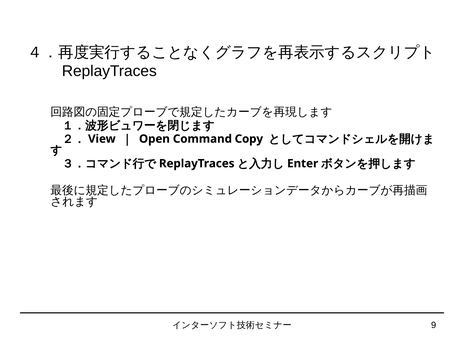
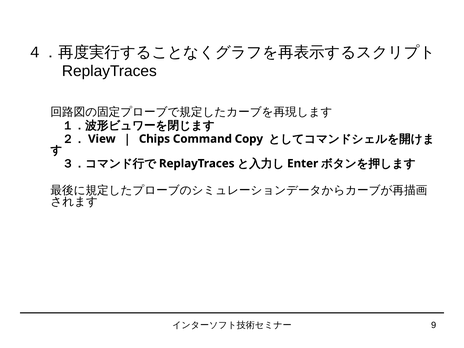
Open: Open -> Chips (154, 139)
